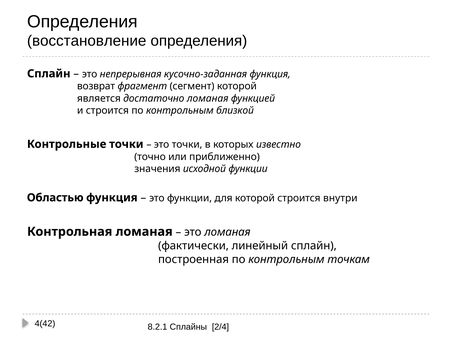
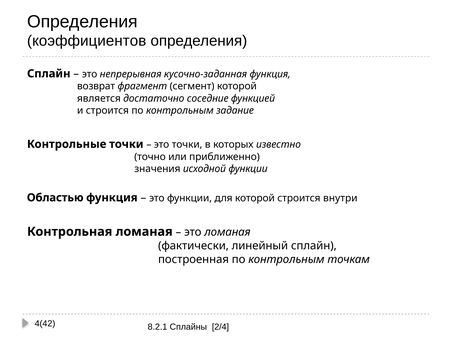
восстановление: восстановление -> коэффициентов (87, 41)
достаточно ломаная: ломаная -> соседние (208, 98)
близкой: близкой -> задание (235, 110)
